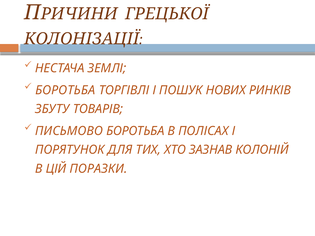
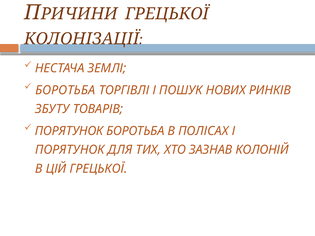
ПИСЬМОВО: ПИСЬМОВО -> ПОРЯТУНОК (69, 131)
ЦІЙ ПОРАЗКИ: ПОРАЗКИ -> ГРЕЦЬКОЇ (98, 169)
